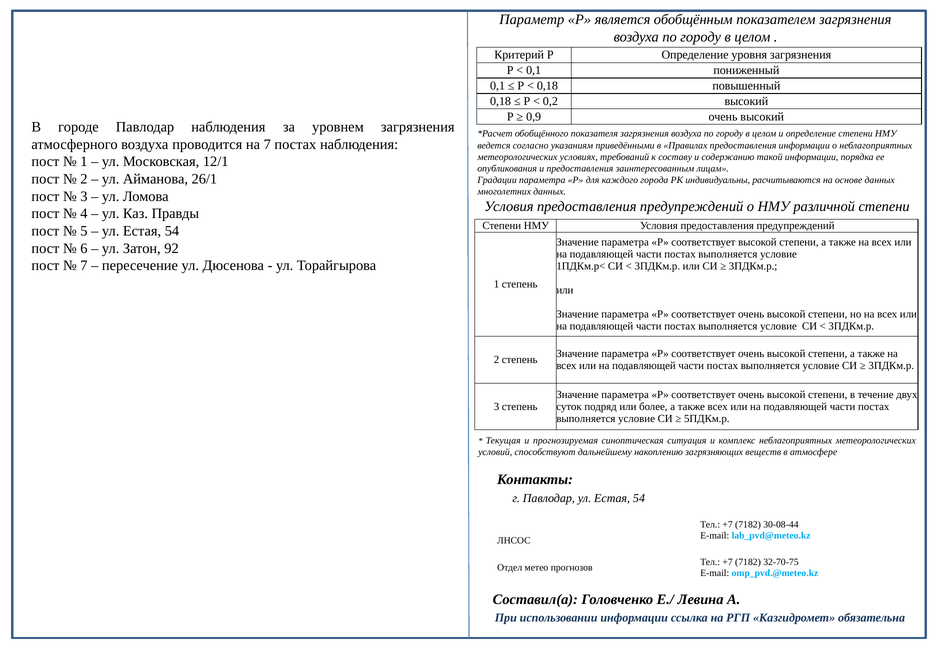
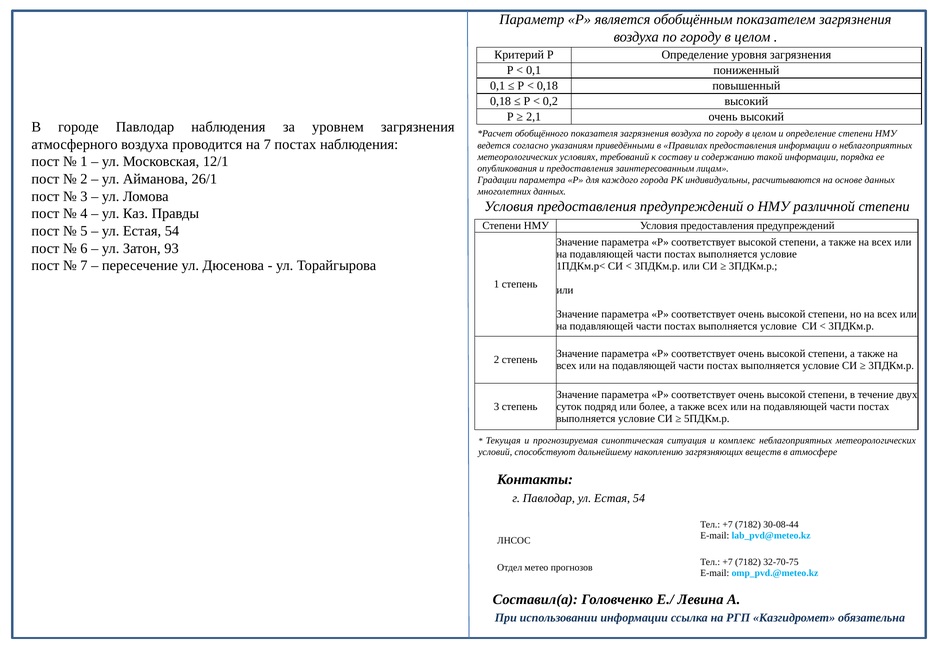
0,9: 0,9 -> 2,1 (534, 117)
92: 92 -> 93 (172, 248)
